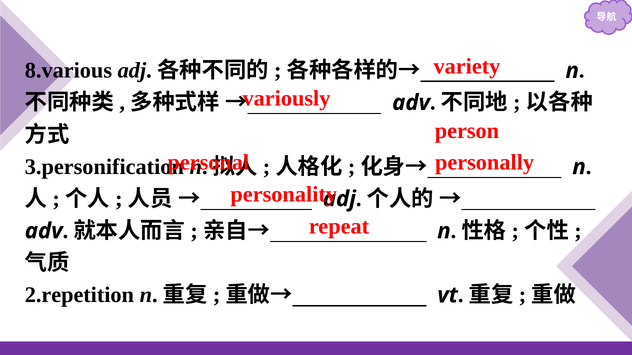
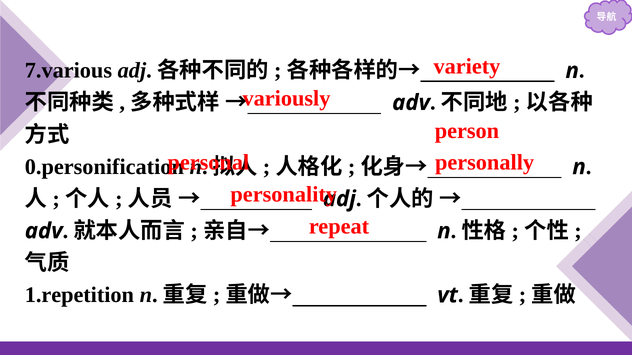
8.various: 8.various -> 7.various (68, 71)
3.personification: 3.personification -> 0.personification (104, 167)
2.repetition: 2.repetition -> 1.repetition (79, 295)
